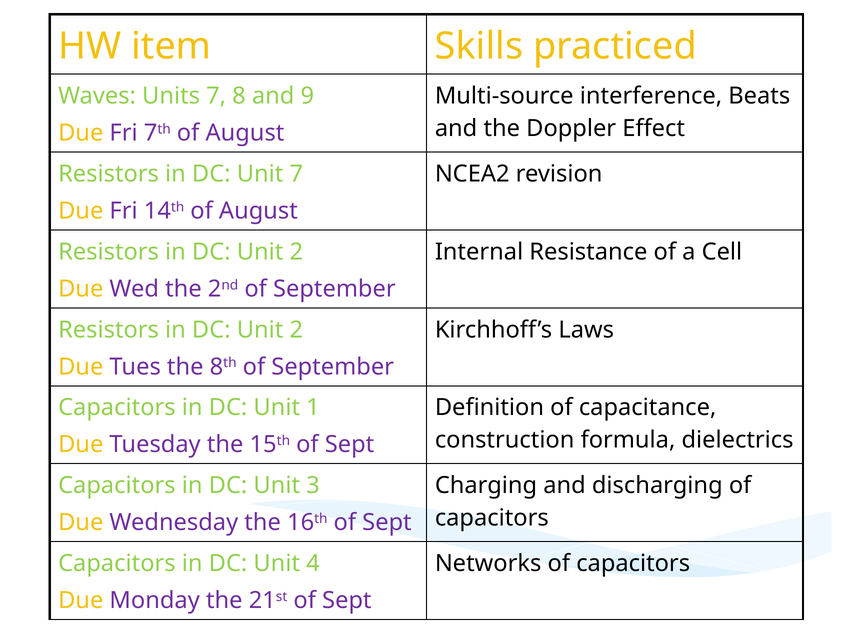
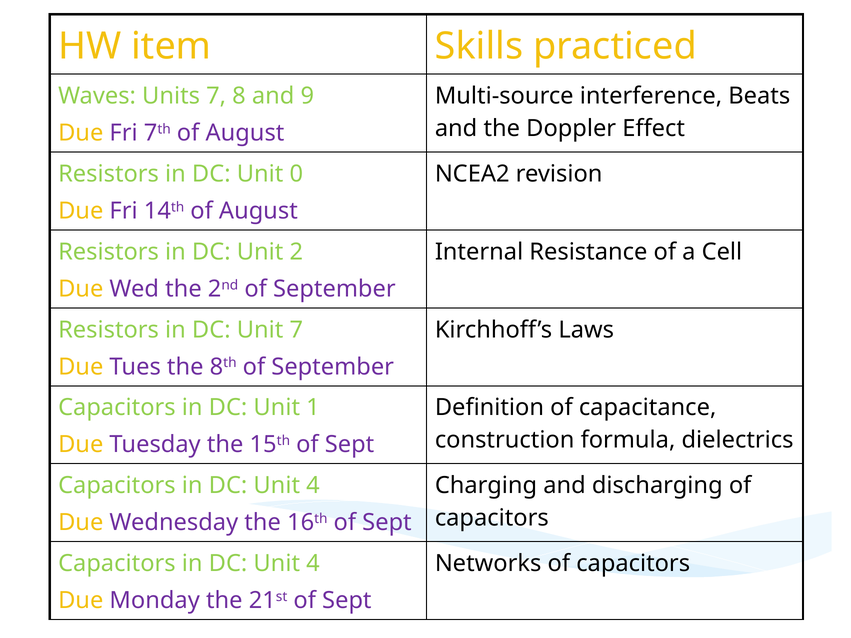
Unit 7: 7 -> 0 (296, 174)
2: 2 -> 7 (296, 330)
3: 3 -> 4 (313, 486)
